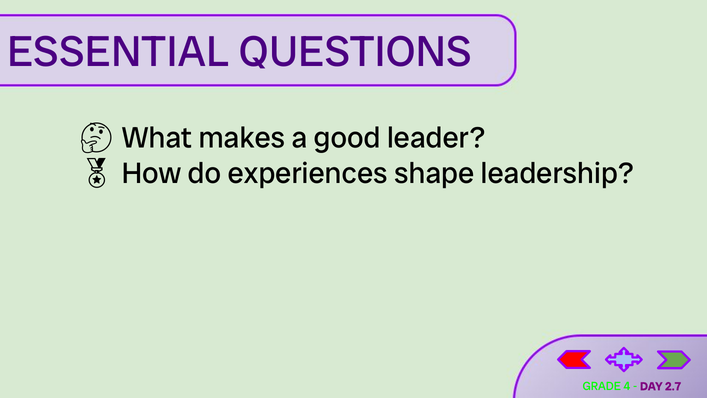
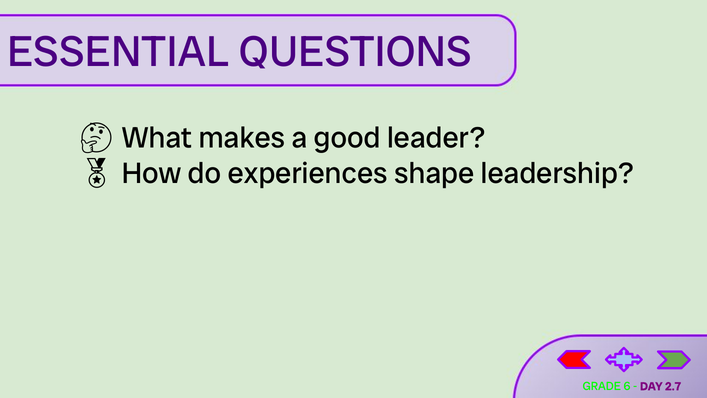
4: 4 -> 6 (627, 386)
